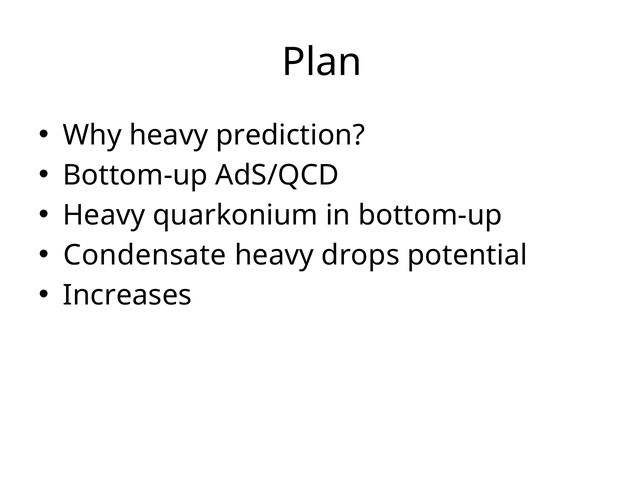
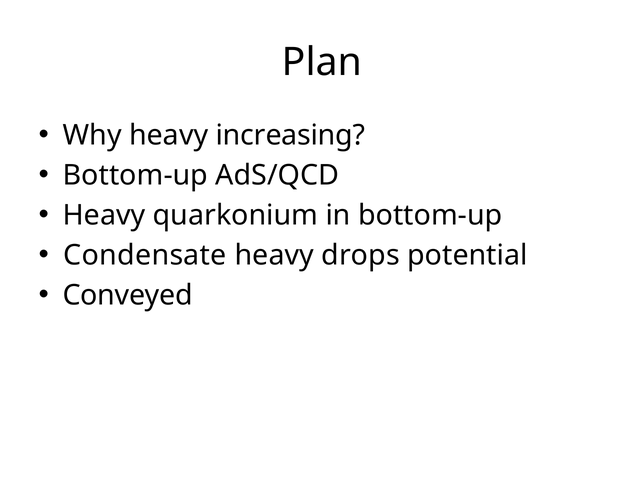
prediction: prediction -> increasing (290, 135)
Increases: Increases -> Conveyed (128, 295)
